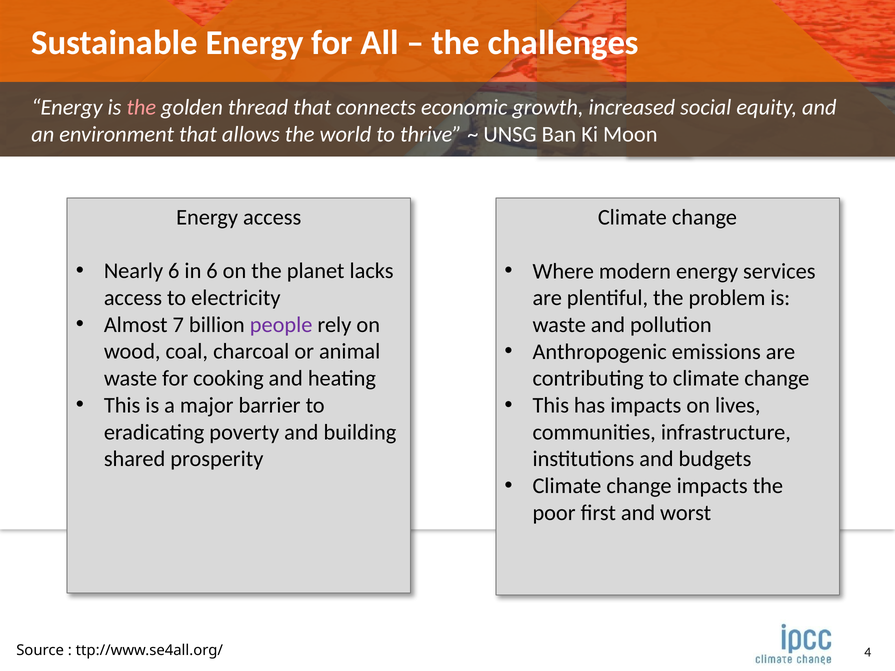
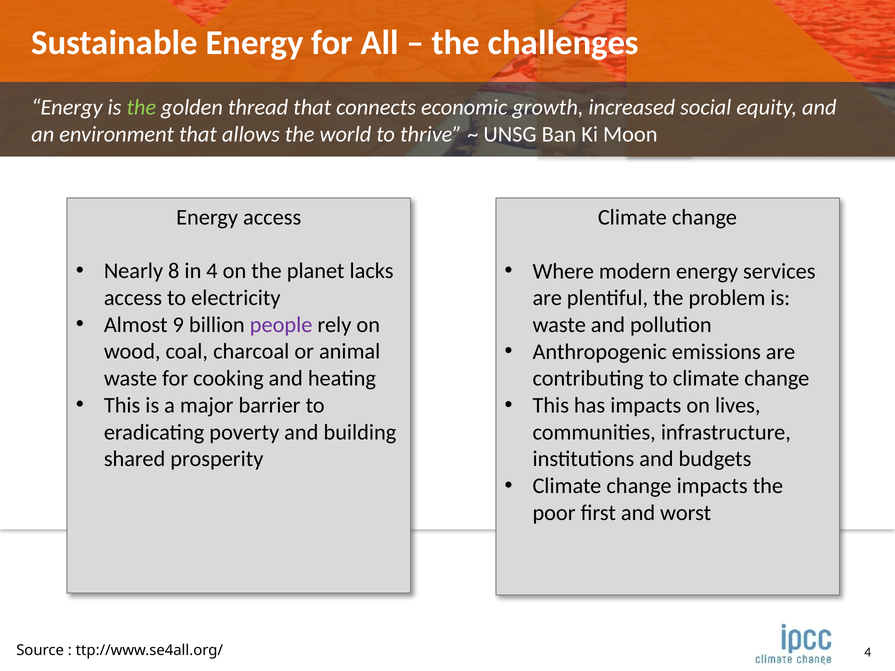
the colour: pink -> light green (141, 107)
Nearly 6: 6 -> 8 (174, 271)
in 6: 6 -> 4 (212, 271)
7: 7 -> 9 (178, 325)
